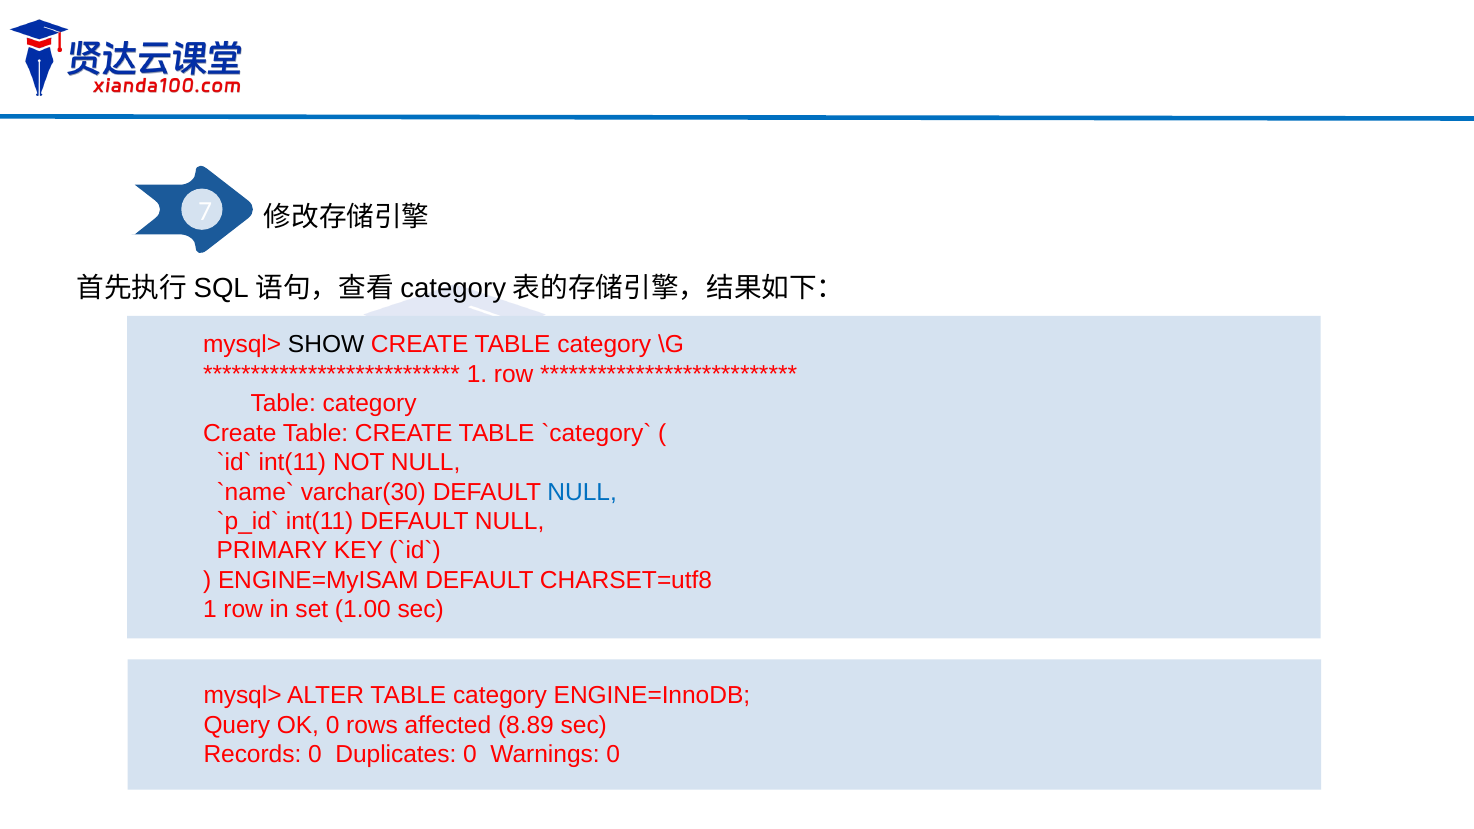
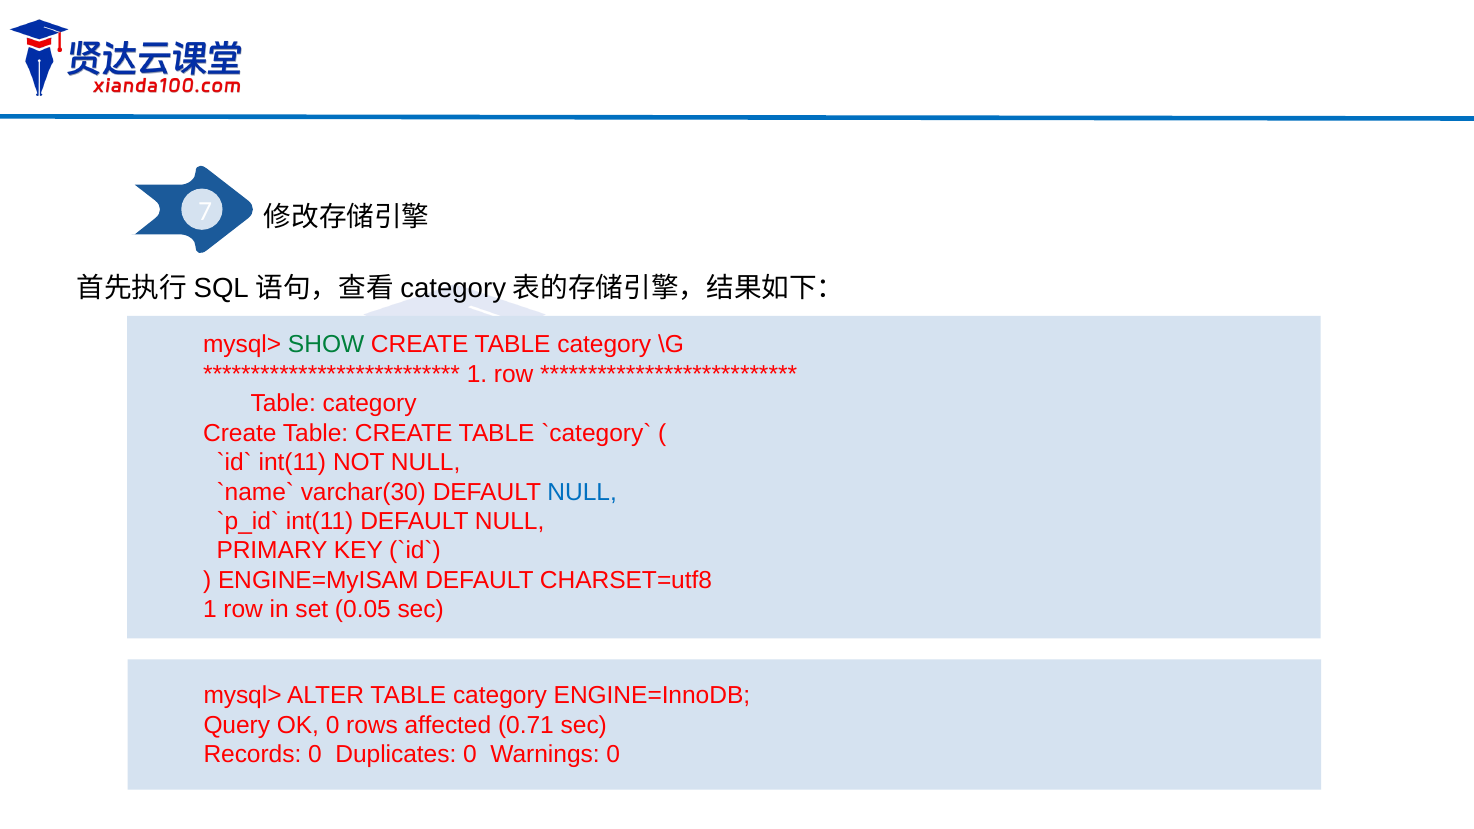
SHOW colour: black -> green (326, 345)
1.00: 1.00 -> 0.05 (363, 610)
8.89: 8.89 -> 0.71 (526, 725)
